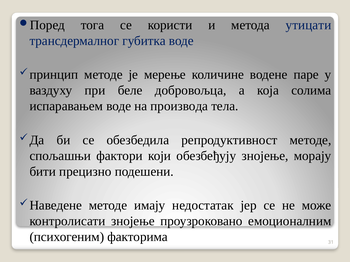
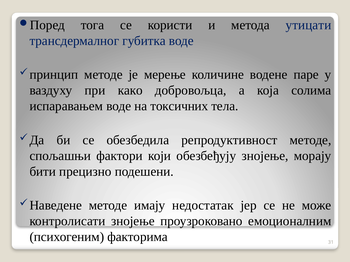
беле: беле -> како (130, 91)
производа: производа -> токсичних (179, 106)
